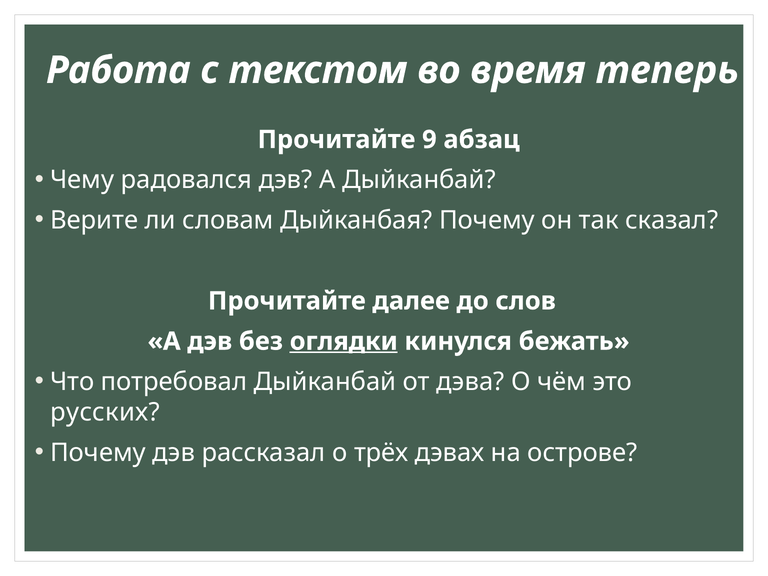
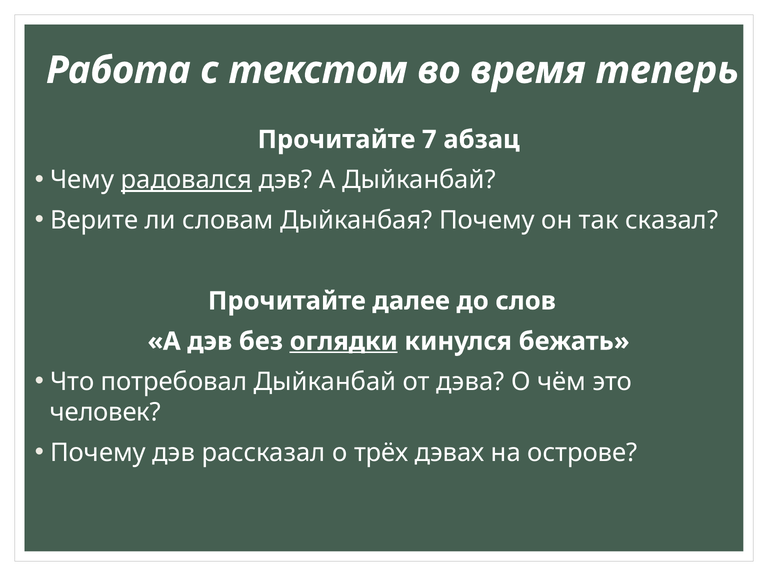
9: 9 -> 7 (429, 140)
радовался underline: none -> present (187, 180)
русских: русских -> человек (105, 412)
